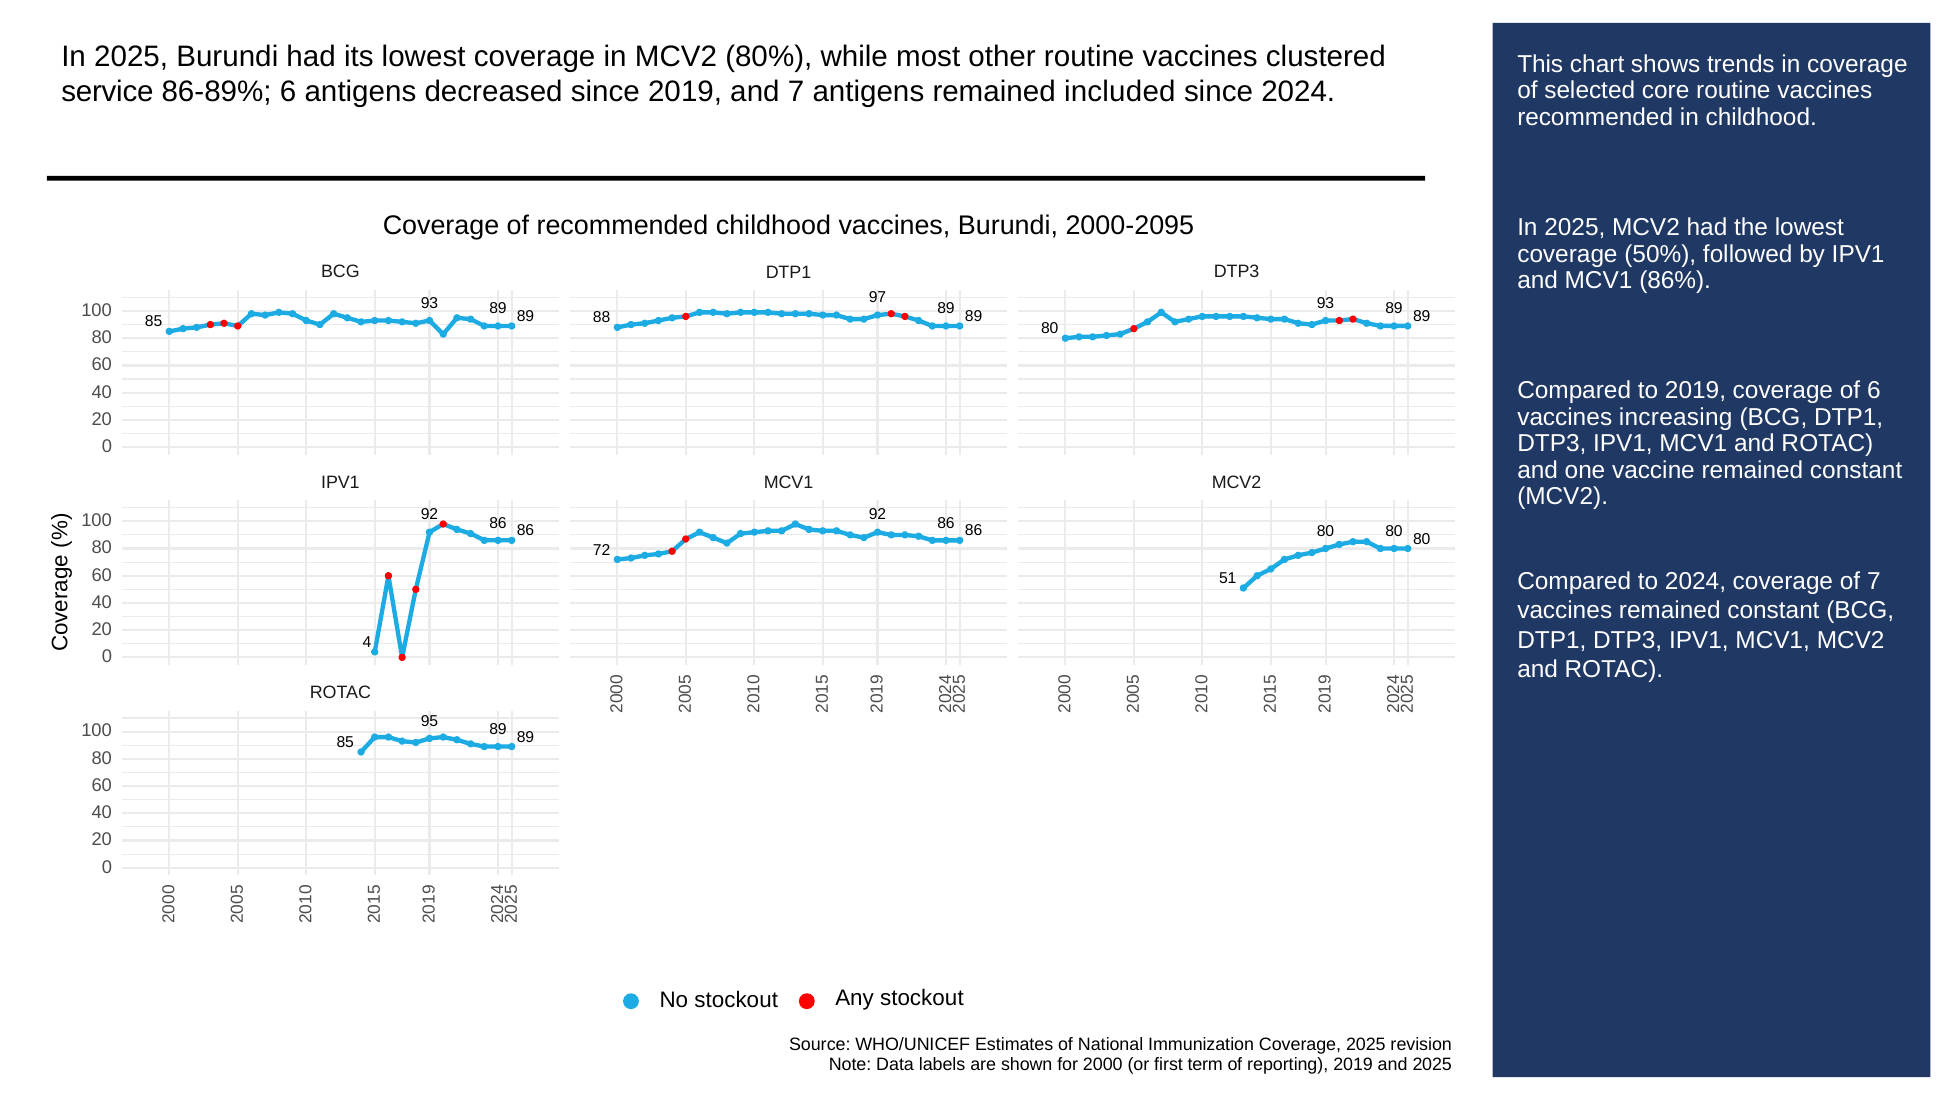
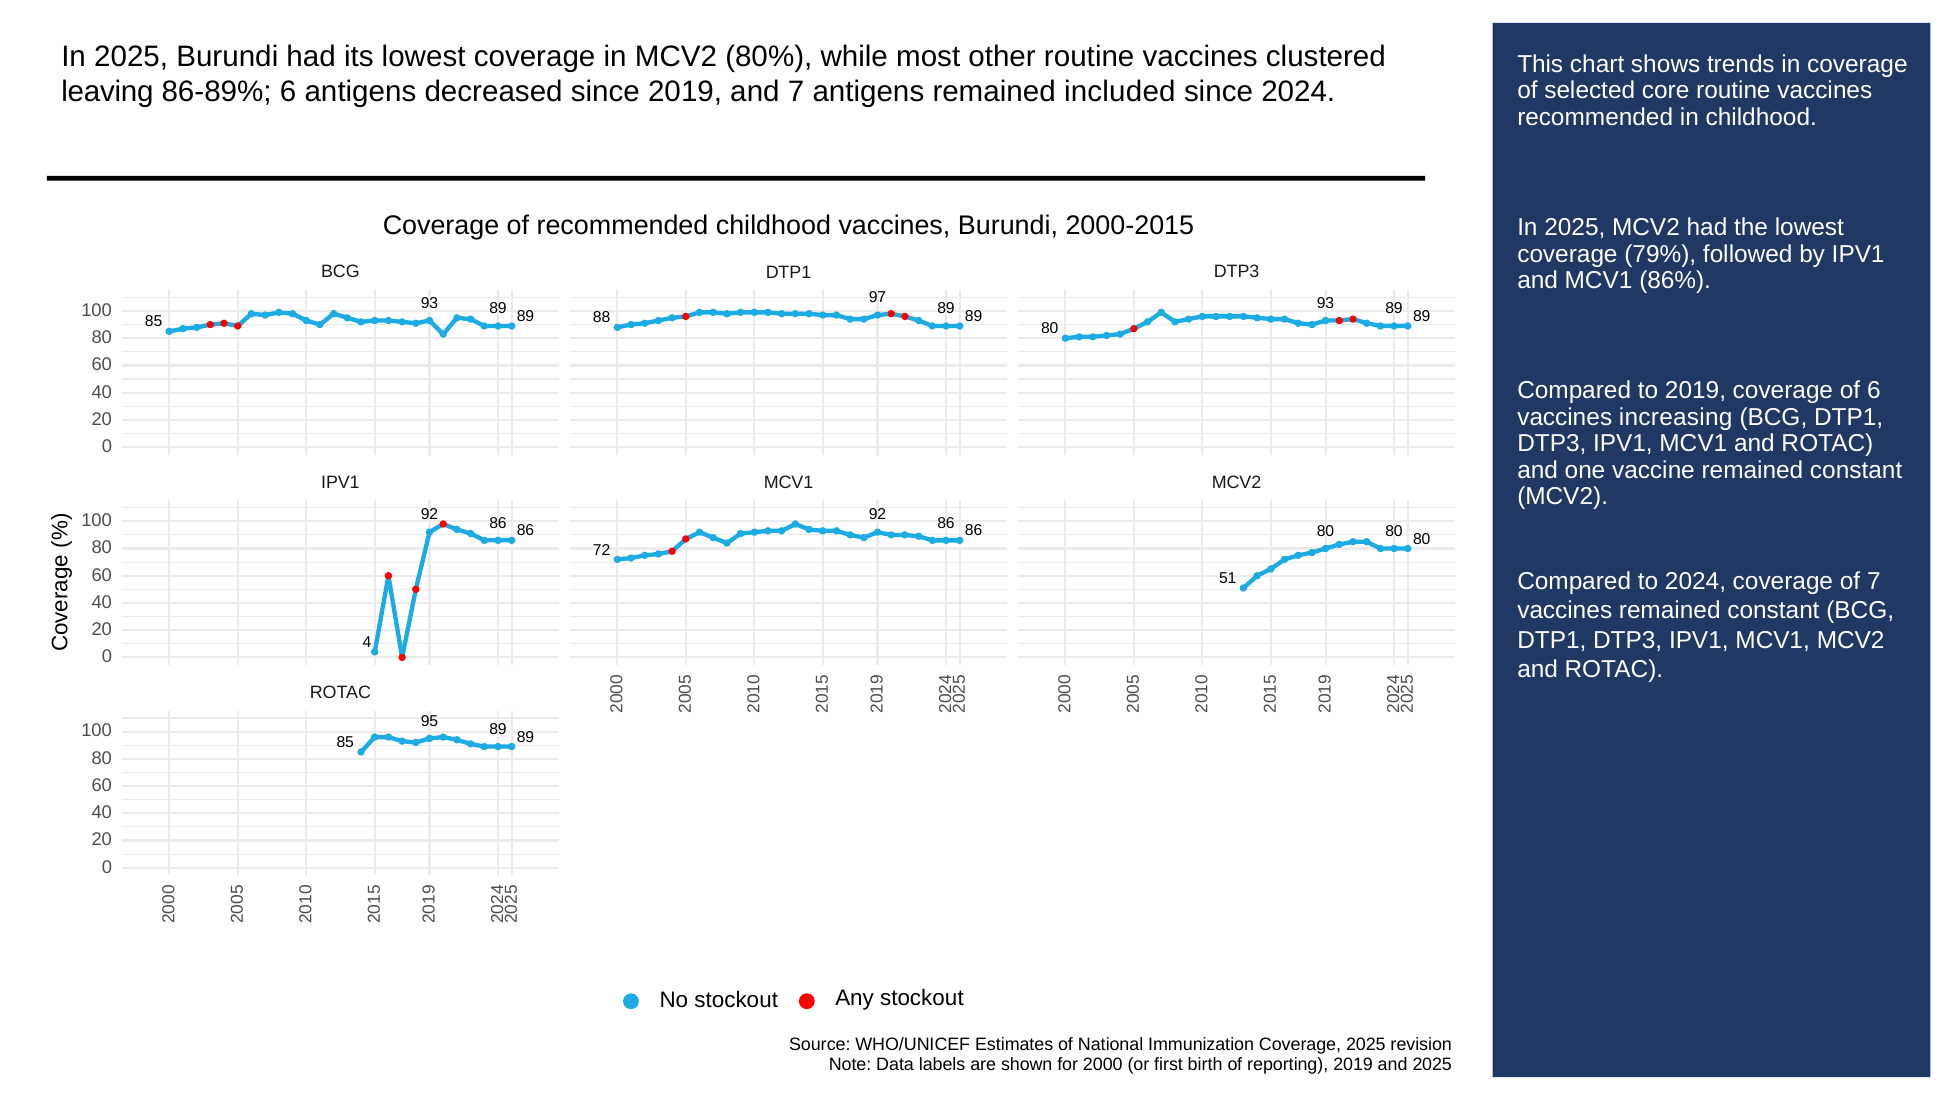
service: service -> leaving (107, 92)
2000-2095: 2000-2095 -> 2000-2015 (1130, 225)
50%: 50% -> 79% (1660, 254)
term: term -> birth (1205, 1064)
